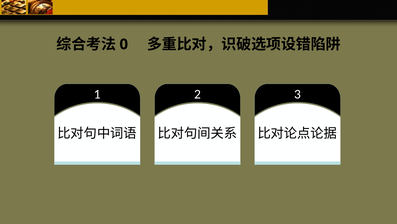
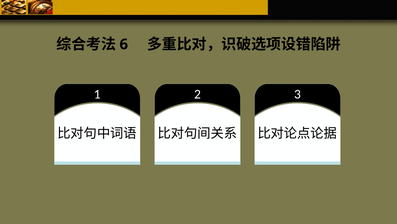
0: 0 -> 6 (124, 44)
